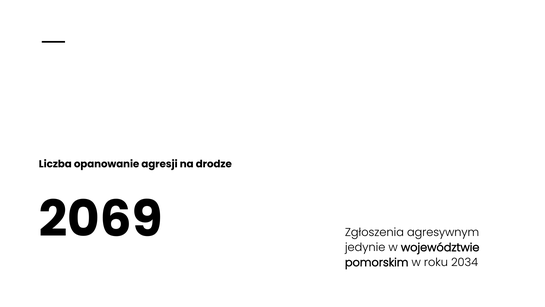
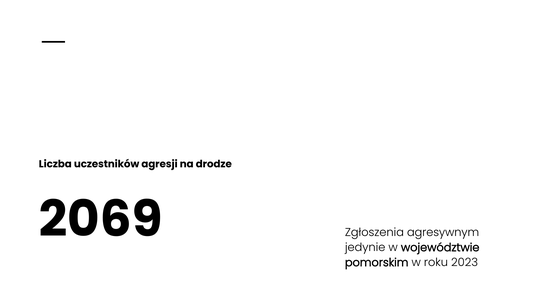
opanowanie: opanowanie -> uczestników (107, 164)
2034: 2034 -> 2023 (465, 262)
